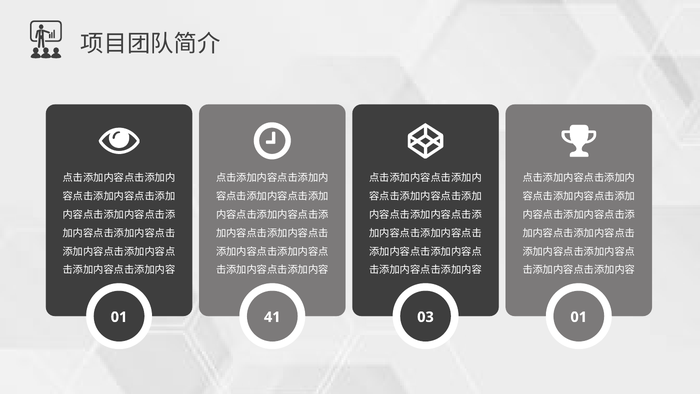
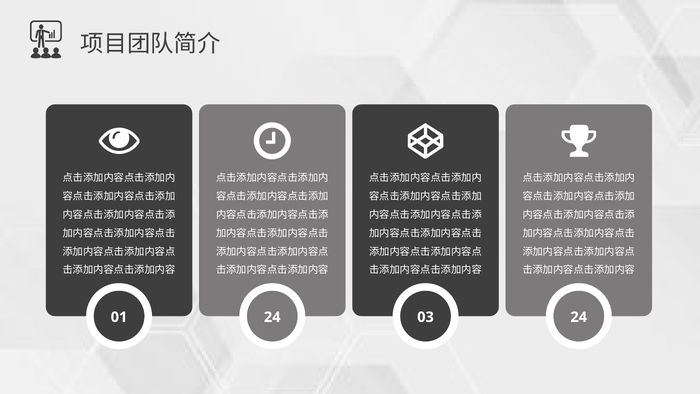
01 41: 41 -> 24 (272, 317)
03 01: 01 -> 24 (579, 317)
